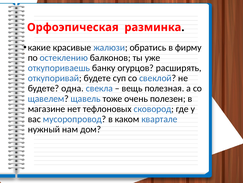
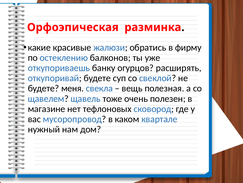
одна: одна -> меня (73, 88)
